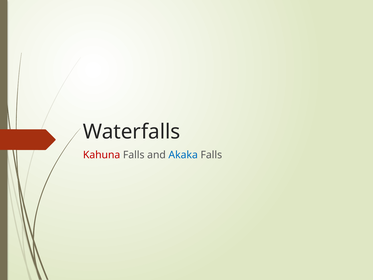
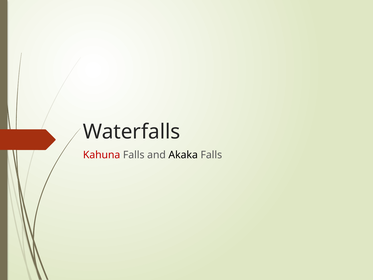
Akaka colour: blue -> black (183, 155)
